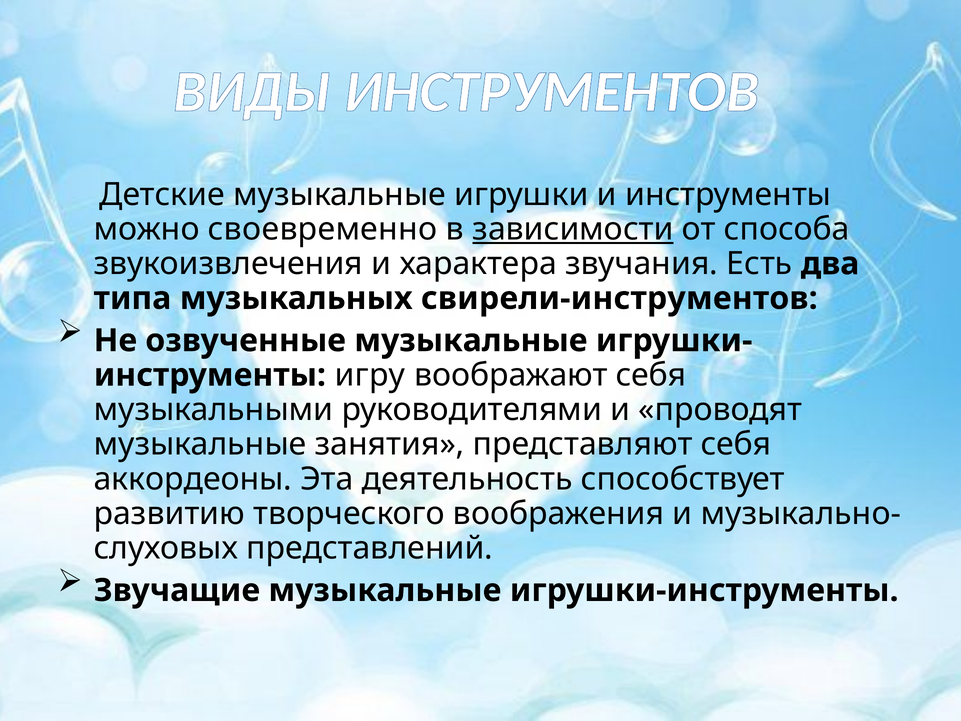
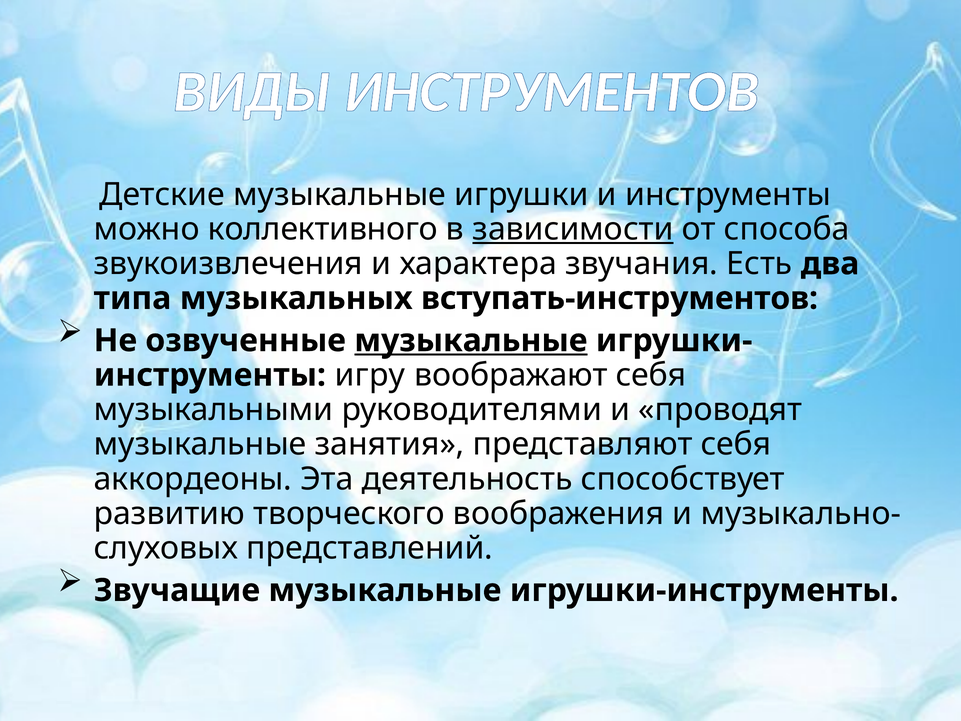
своевременно: своевременно -> коллективного (323, 229)
свирели-инструментов: свирели-инструментов -> вступать-инструментов (619, 298)
музыкальные underline: none -> present (471, 340)
